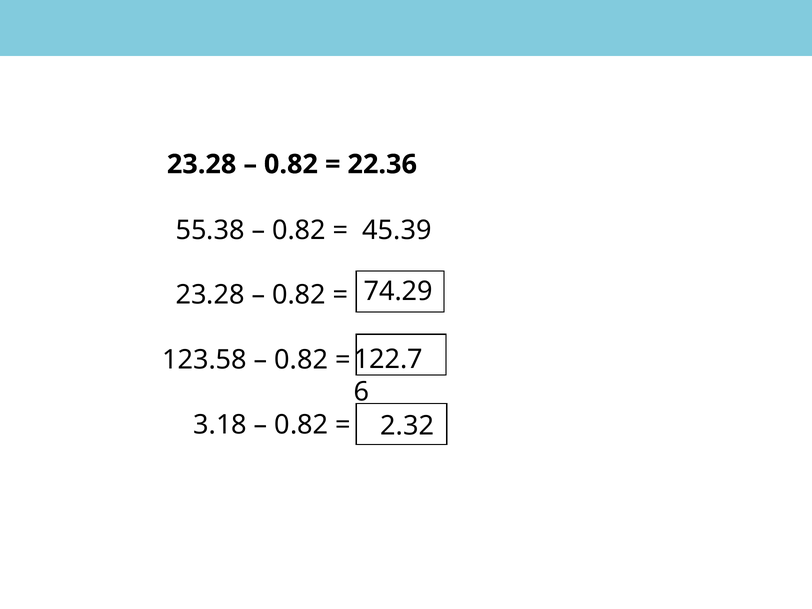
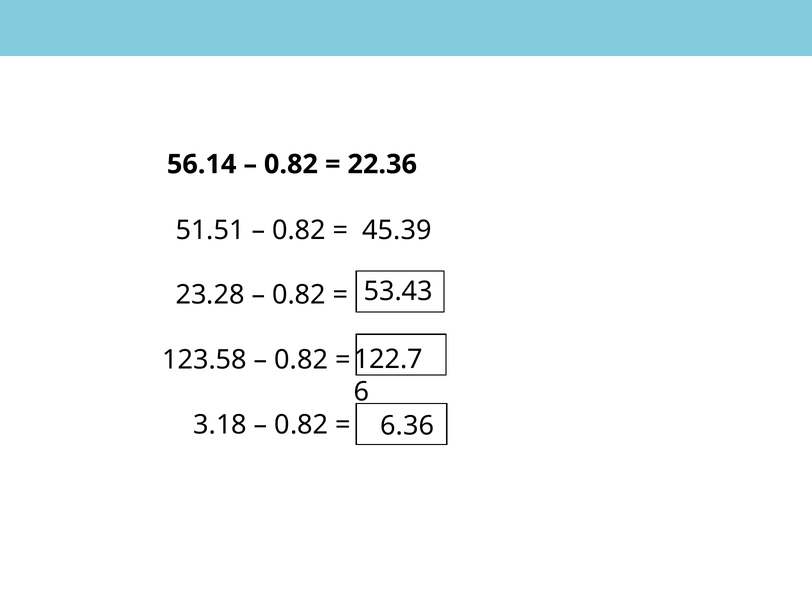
23.28: 23.28 -> 56.14 (202, 164)
55.38: 55.38 -> 51.51 (210, 230)
74.29: 74.29 -> 53.43 (398, 292)
2.32: 2.32 -> 6.36 (407, 426)
